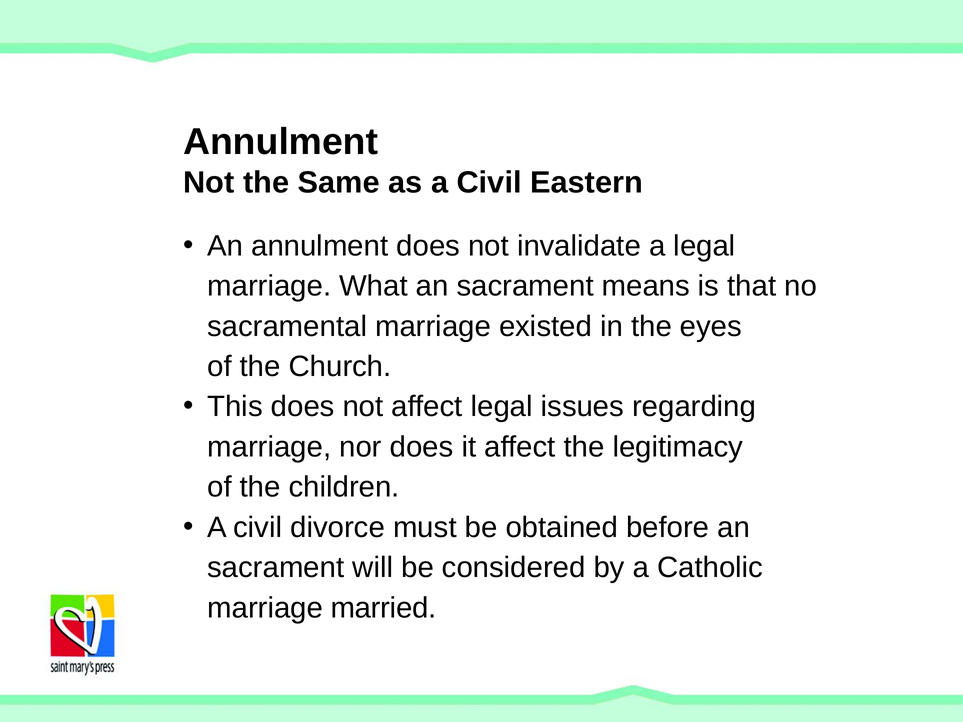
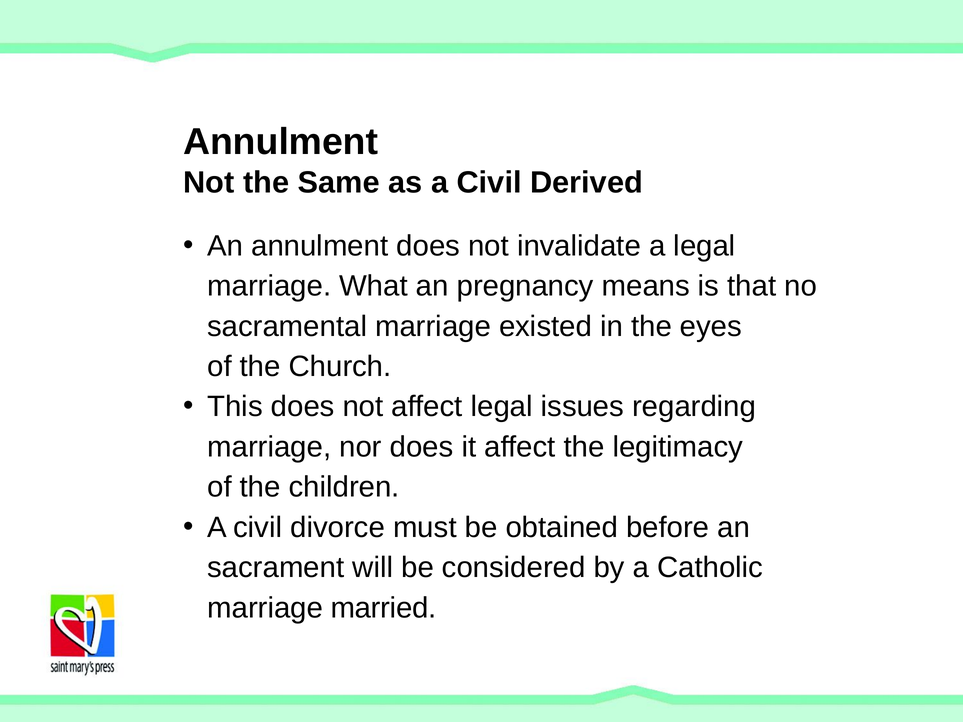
Eastern: Eastern -> Derived (587, 183)
What an sacrament: sacrament -> pregnancy (525, 286)
